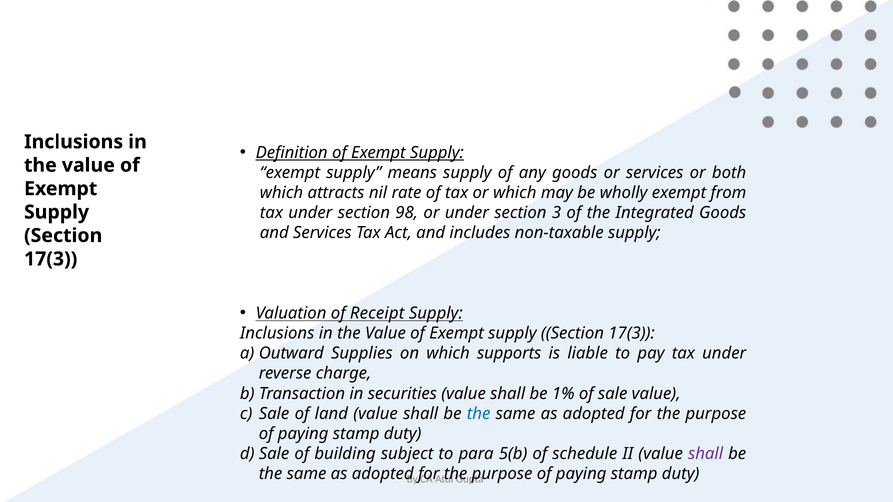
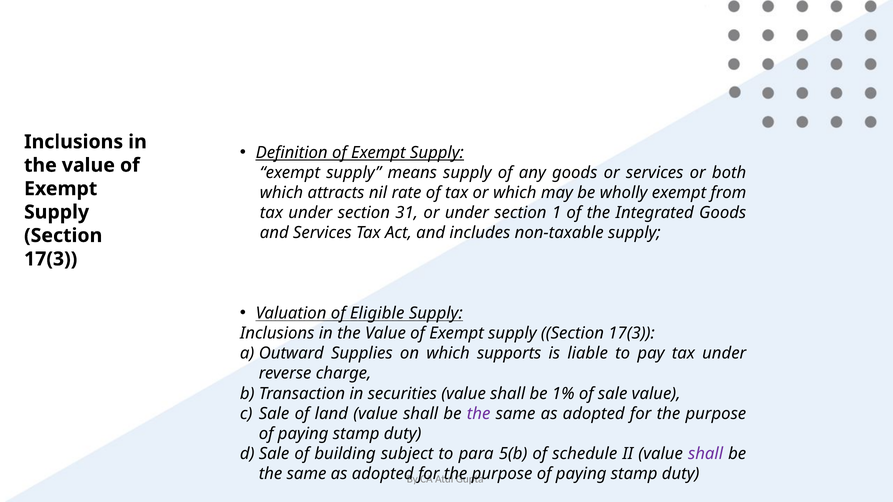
98: 98 -> 31 (407, 213)
3: 3 -> 1 (557, 213)
Receipt: Receipt -> Eligible (377, 313)
the colour: blue -> purple (479, 414)
